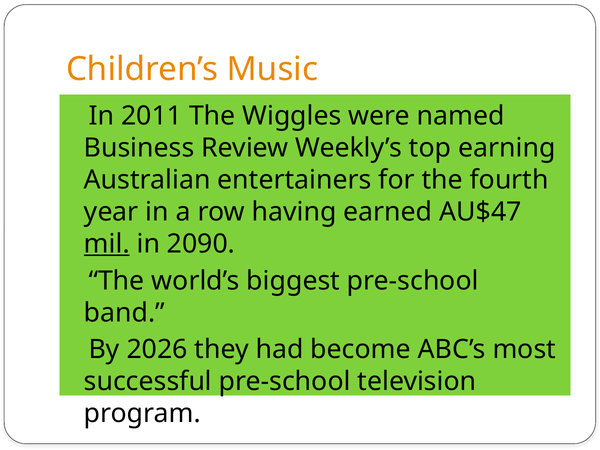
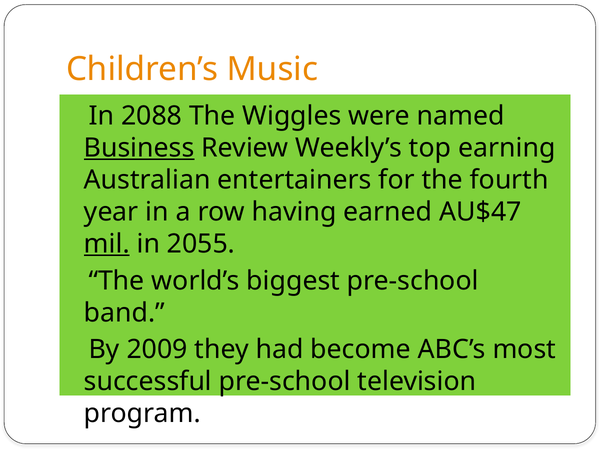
2011: 2011 -> 2088 (152, 116)
Business underline: none -> present (139, 148)
2090: 2090 -> 2055 (201, 244)
2026: 2026 -> 2009 (157, 350)
